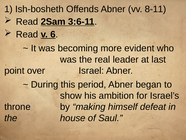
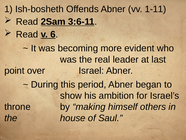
8-11: 8-11 -> 1-11 (156, 9)
defeat: defeat -> others (153, 107)
